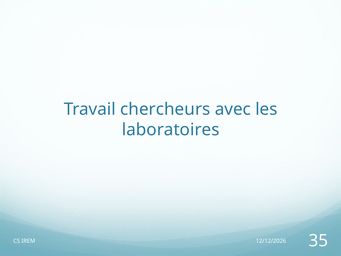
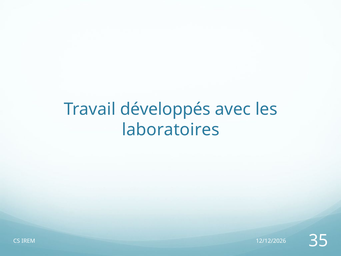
chercheurs: chercheurs -> développés (165, 109)
